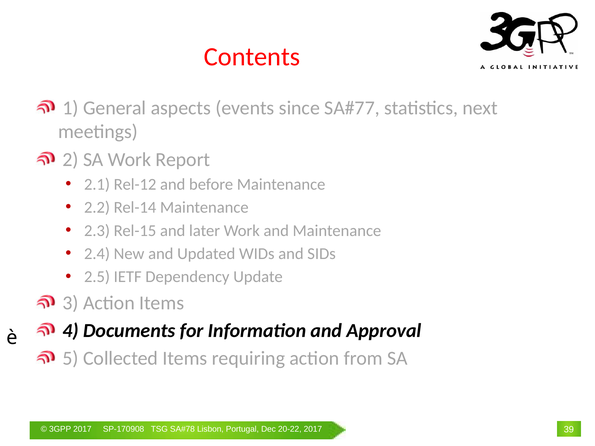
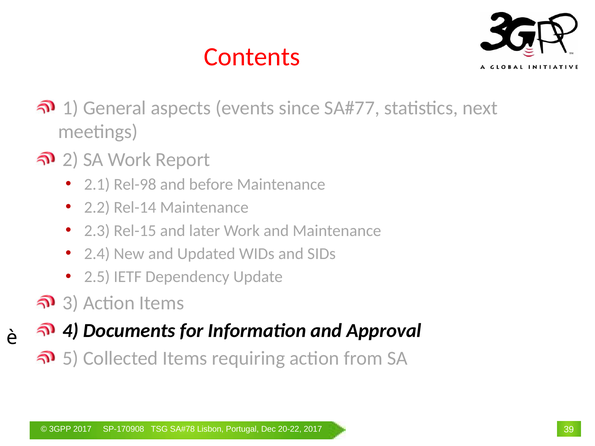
Rel-12: Rel-12 -> Rel-98 (135, 184)
